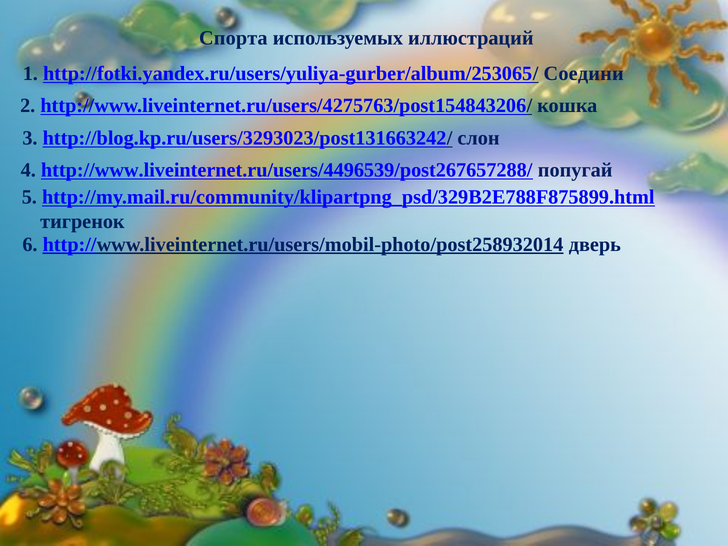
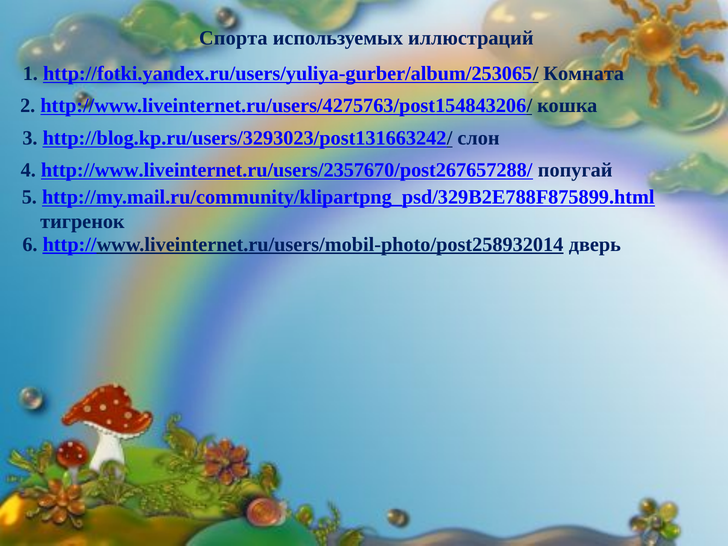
Соедини: Соедини -> Комната (584, 74)
http://www.liveinternet.ru/users/4496539/post267657288/: http://www.liveinternet.ru/users/4496539/post267657288/ -> http://www.liveinternet.ru/users/2357670/post267657288/ (287, 170)
